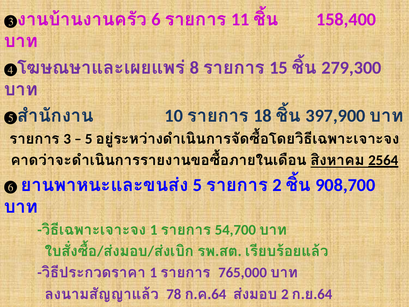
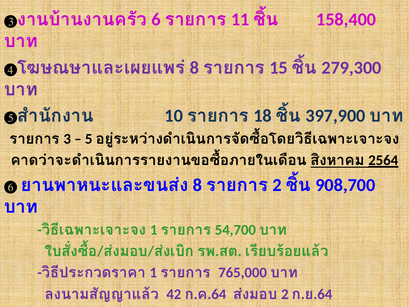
5: 5 -> 8 (198, 185)
78: 78 -> 42 (174, 294)
